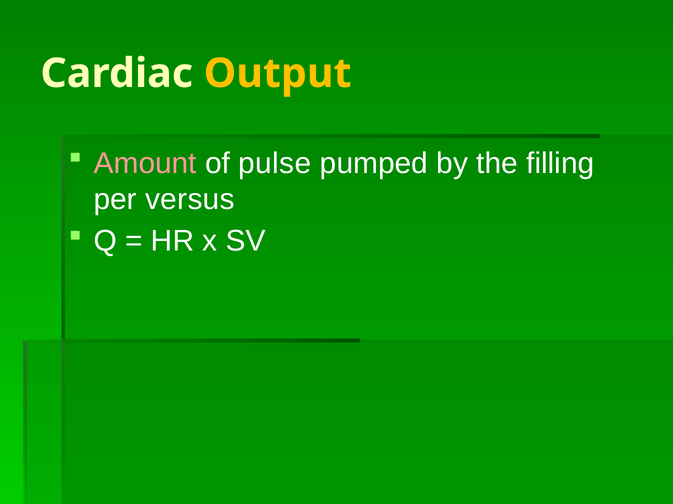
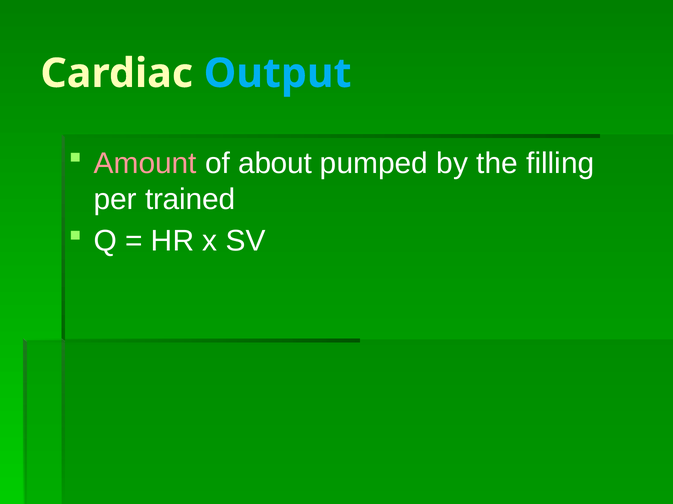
Output colour: yellow -> light blue (278, 74)
pulse: pulse -> about (275, 164)
versus: versus -> trained (190, 200)
